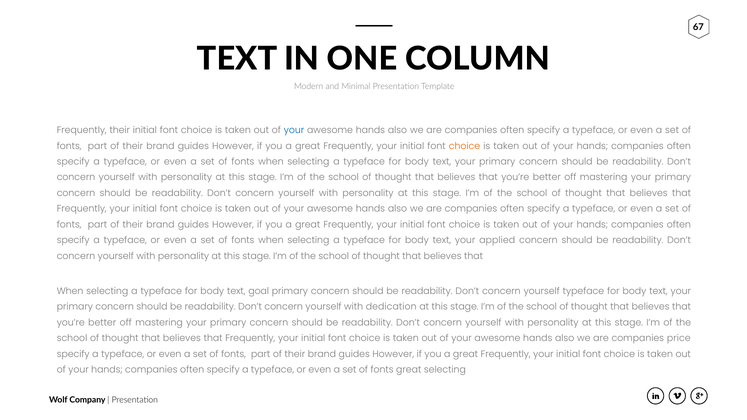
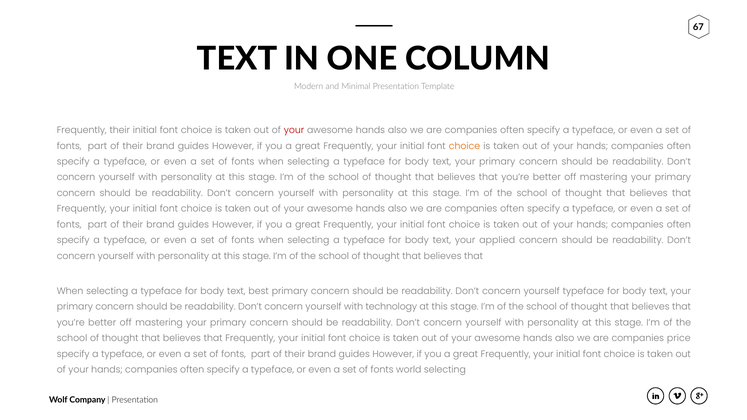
your colour: blue -> red (294, 130)
goal: goal -> best (259, 291)
dedication: dedication -> technology (391, 307)
fonts great: great -> world (409, 370)
